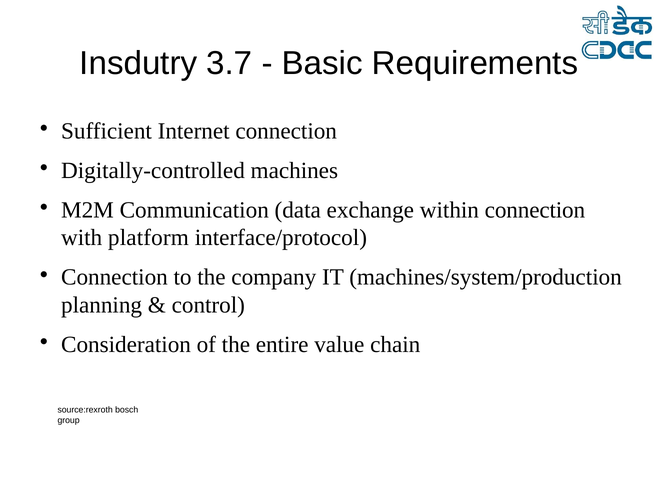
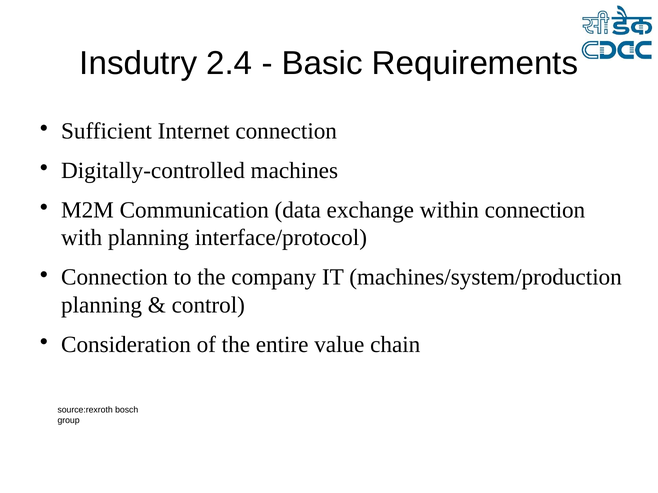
3.7: 3.7 -> 2.4 (229, 63)
with platform: platform -> planning (149, 238)
